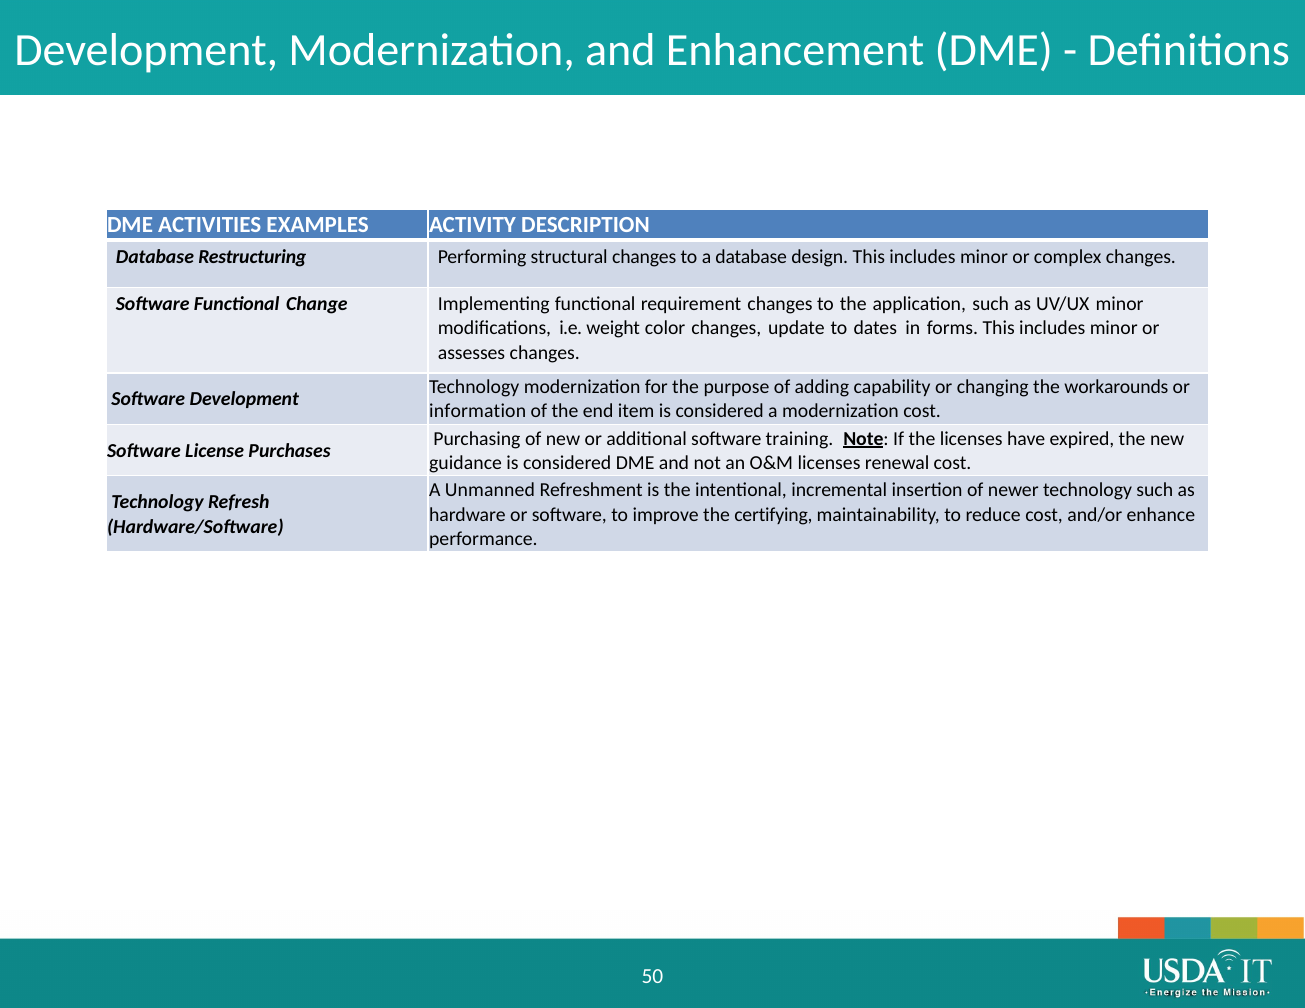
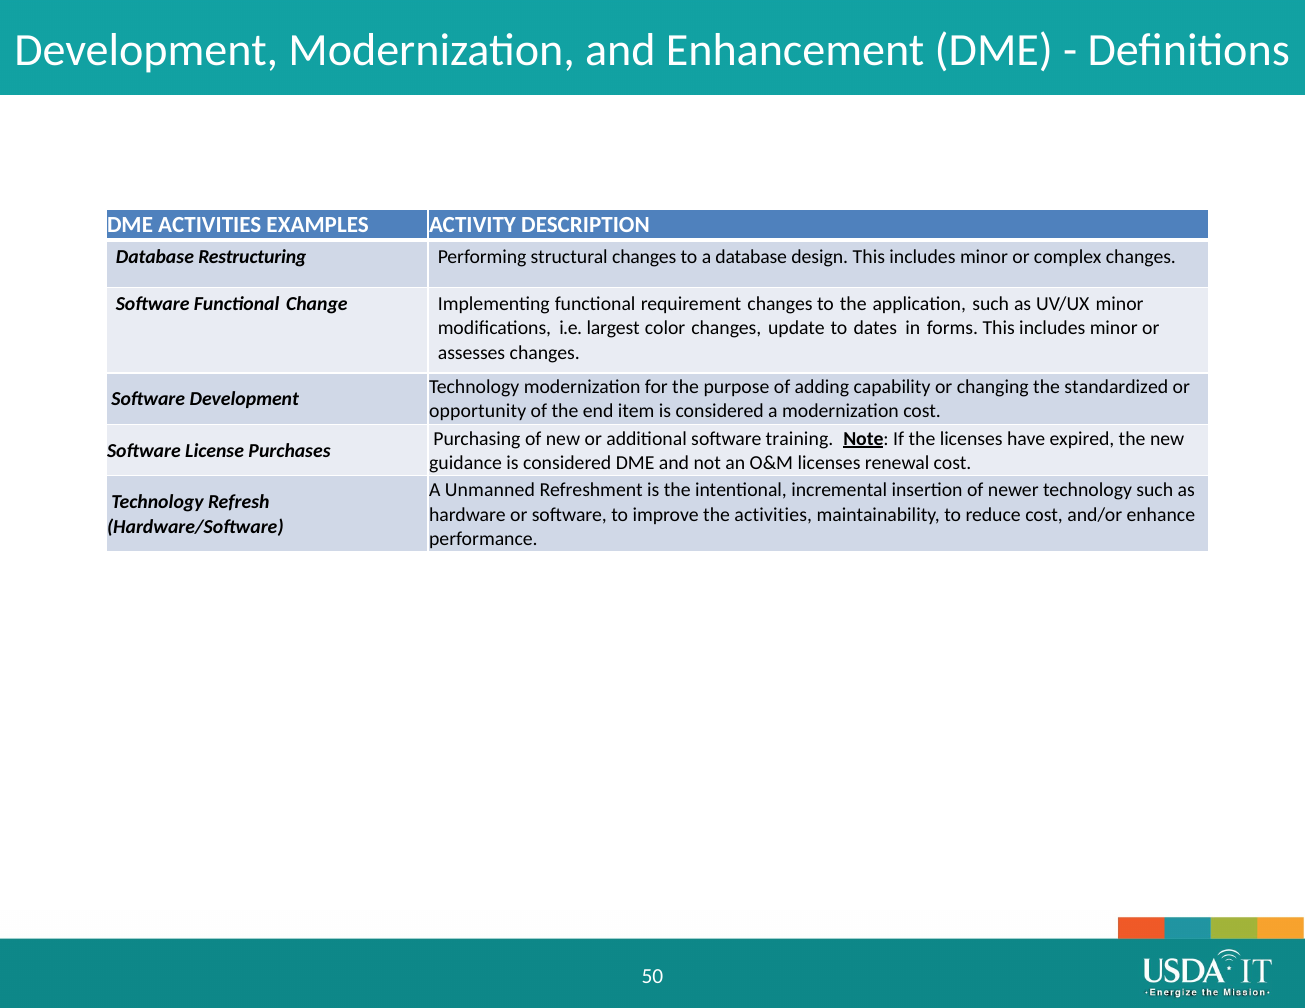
weight: weight -> largest (613, 329)
workarounds: workarounds -> standardized (1116, 387)
information: information -> opportunity (478, 412)
the certifying: certifying -> activities (773, 515)
